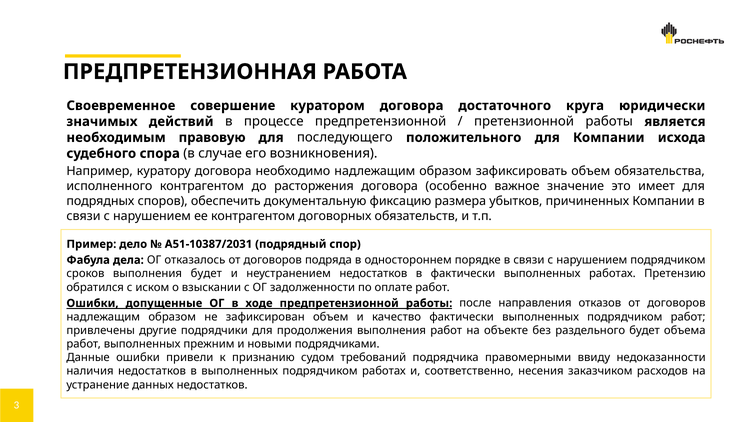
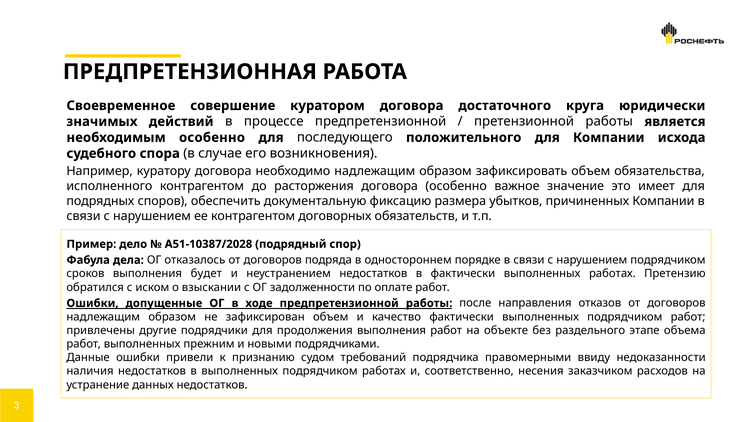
необходимым правовую: правовую -> особенно (212, 137)
А51-10387/2031: А51-10387/2031 -> А51-10387/2028 (208, 244)
раздельного будет: будет -> этапе (645, 330)
